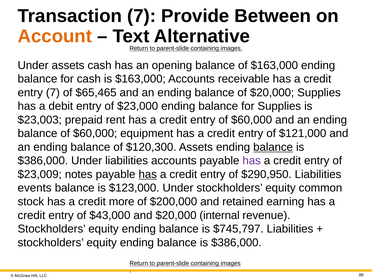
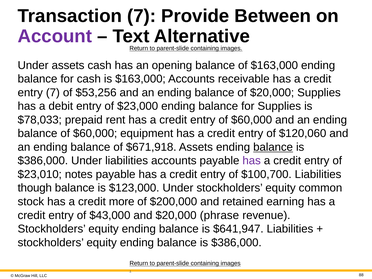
Account colour: orange -> purple (55, 36)
$65,465: $65,465 -> $53,256 (96, 93)
$23,003: $23,003 -> $78,033 (40, 120)
$121,000: $121,000 -> $120,060 (303, 133)
$120,300: $120,300 -> $671,918 (151, 147)
$23,009: $23,009 -> $23,010 (40, 174)
has underline: present -> none (148, 174)
$290,950: $290,950 -> $100,700 (266, 174)
events: events -> though (35, 188)
internal: internal -> phrase (219, 215)
$745,797: $745,797 -> $641,947 (238, 229)
